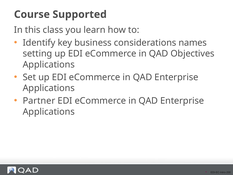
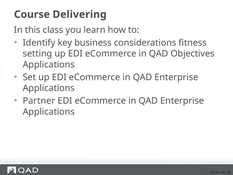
Supported: Supported -> Delivering (80, 14)
names: names -> fitness (193, 43)
